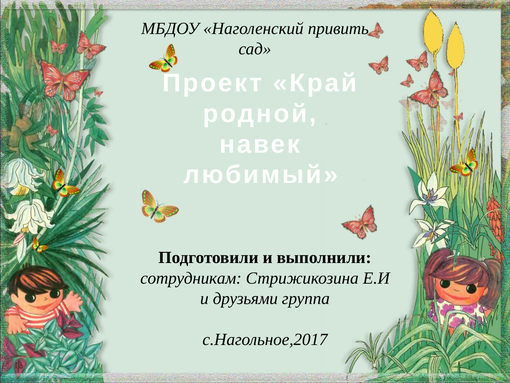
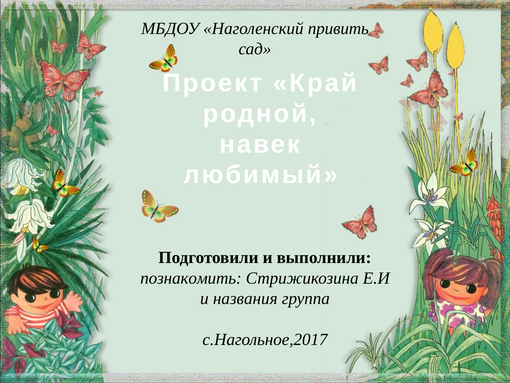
сотрудникам: сотрудникам -> познакомить (191, 278)
друзьями: друзьями -> названия (245, 298)
